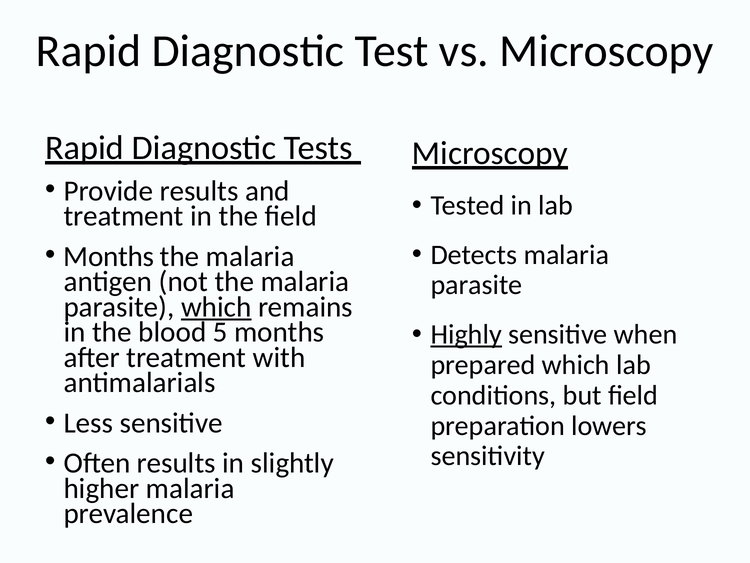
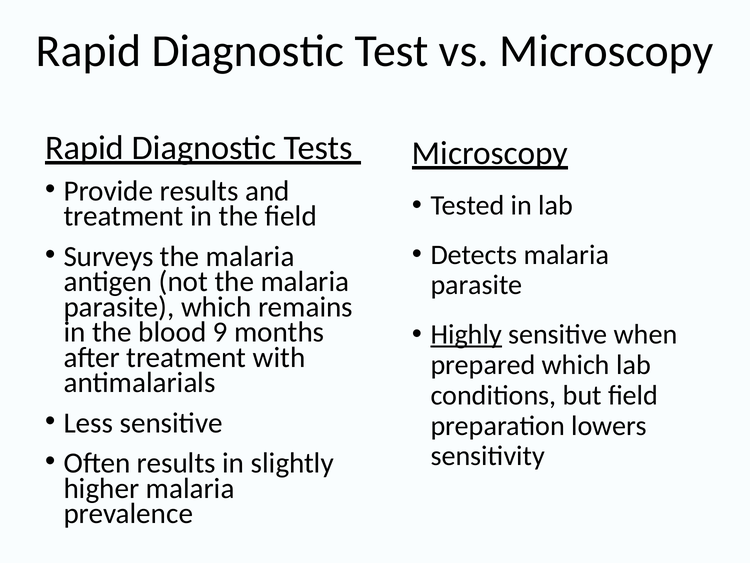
Months: Months -> Surveys (109, 256)
which underline: present -> none (216, 307)
5: 5 -> 9 (220, 332)
